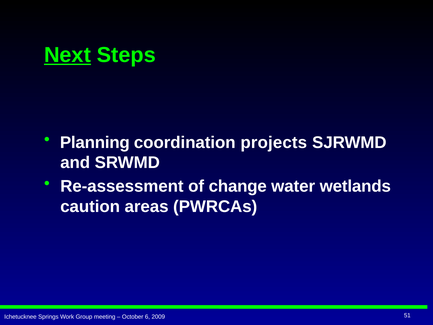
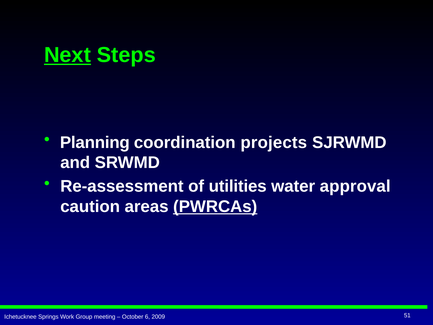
change: change -> utilities (238, 186)
wetlands: wetlands -> approval (355, 186)
PWRCAs underline: none -> present (215, 206)
